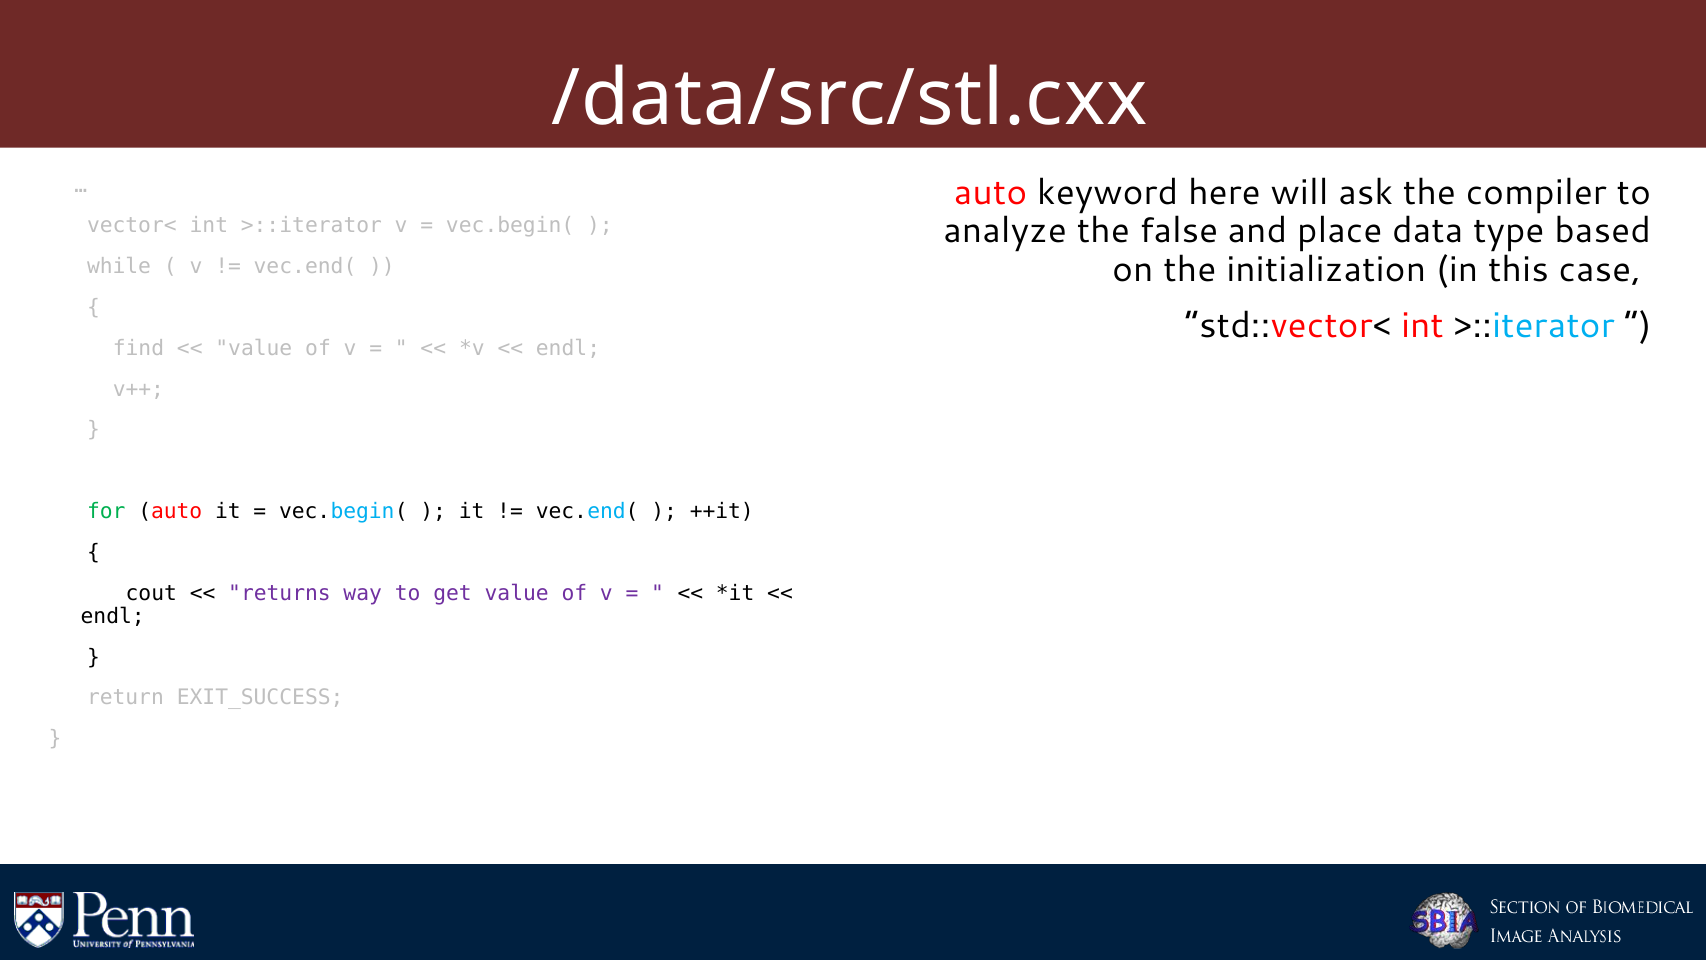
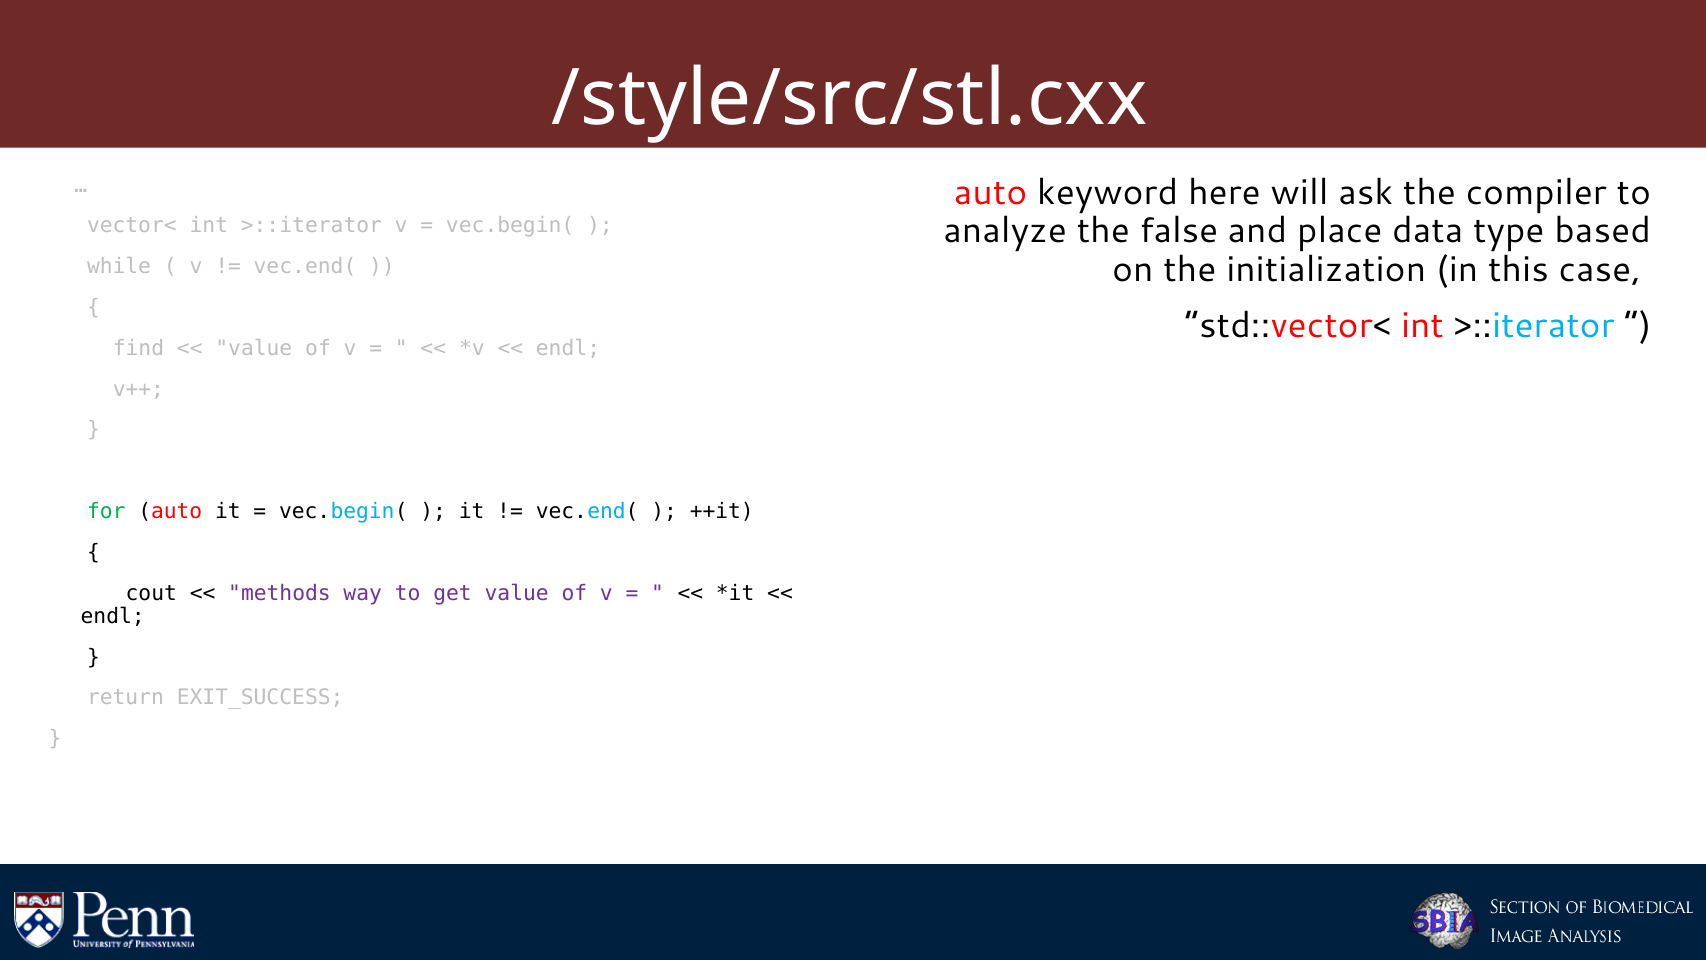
/data/src/stl.cxx: /data/src/stl.cxx -> /style/src/stl.cxx (850, 98)
returns: returns -> methods (279, 593)
